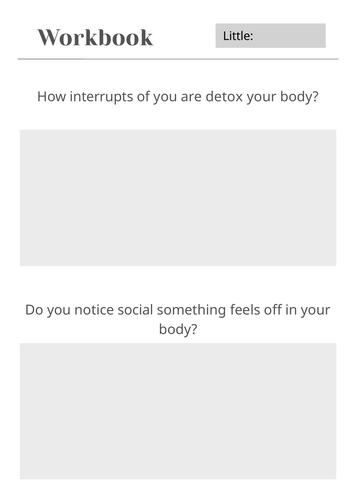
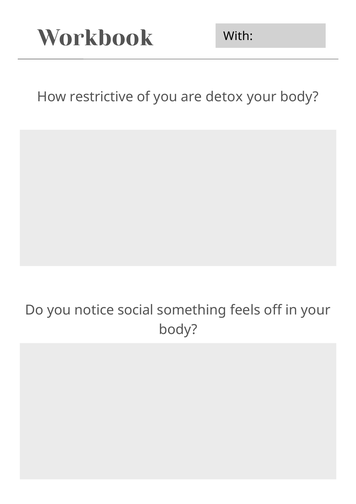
Little: Little -> With (238, 36)
interrupts: interrupts -> restrictive (102, 97)
